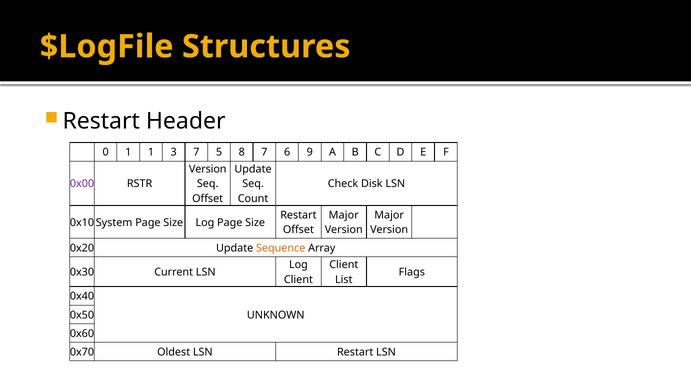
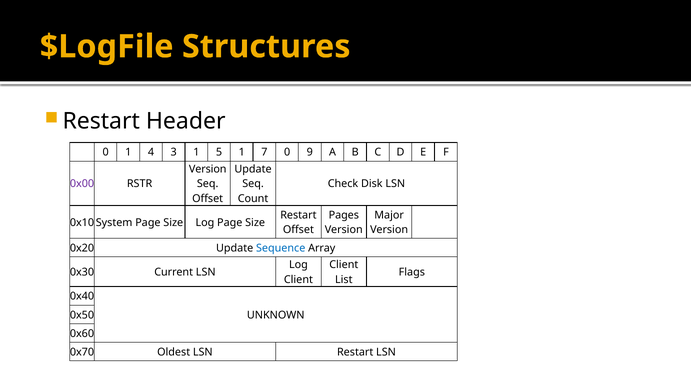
1 1: 1 -> 4 (151, 152)
3 7: 7 -> 1 (196, 152)
5 8: 8 -> 1 (242, 152)
7 6: 6 -> 0 (287, 152)
Major: Major -> Pages (344, 215)
Sequence colour: orange -> blue (281, 248)
